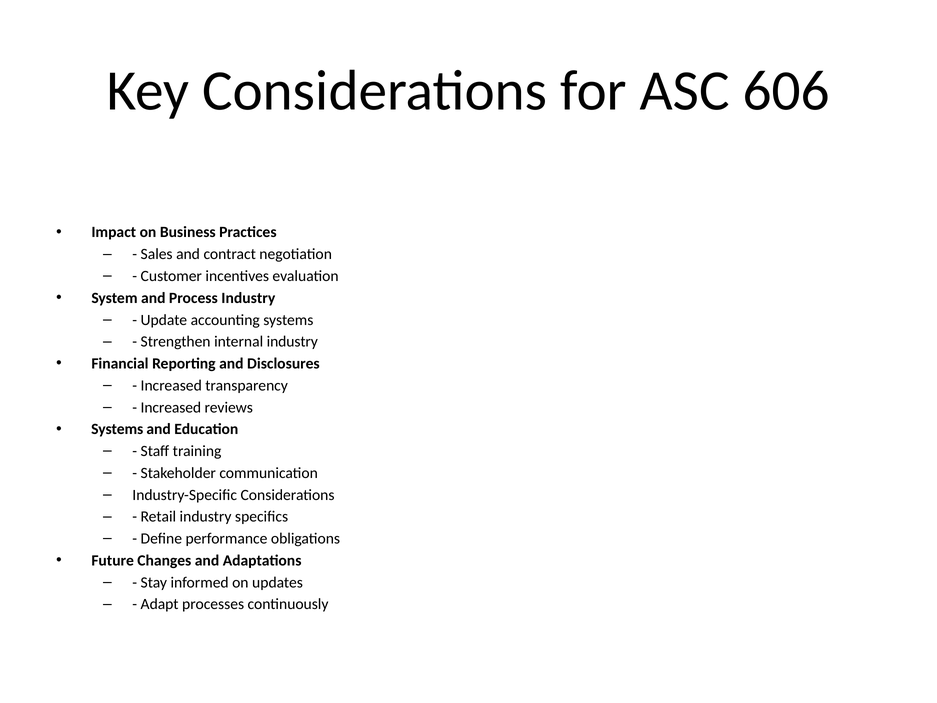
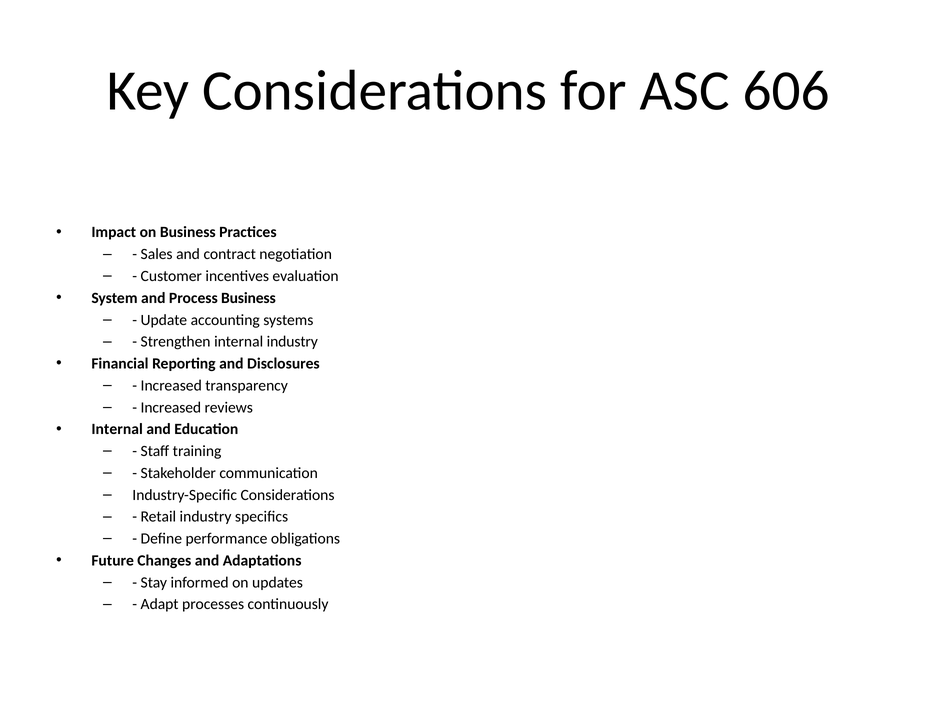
Process Industry: Industry -> Business (248, 298)
Systems: Systems -> Internal (117, 429)
